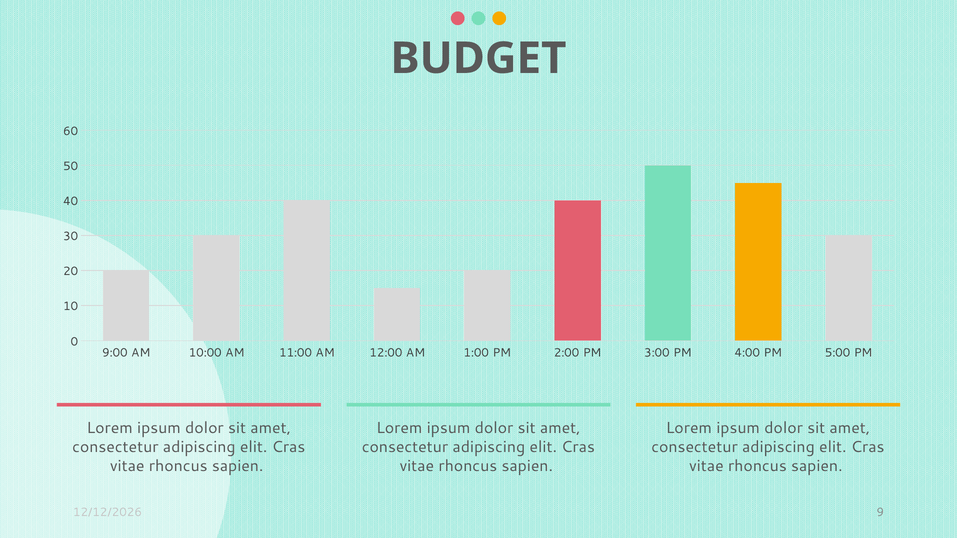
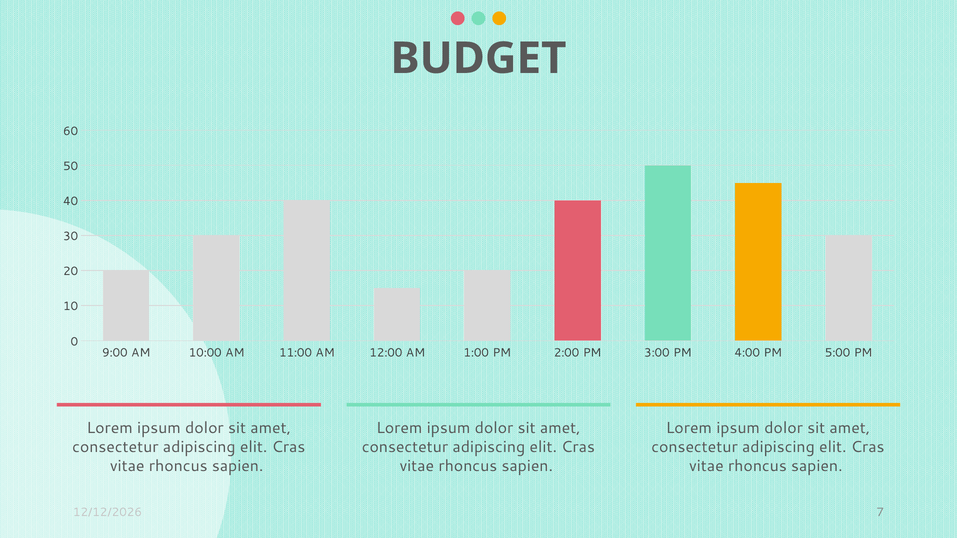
9: 9 -> 7 (880, 513)
